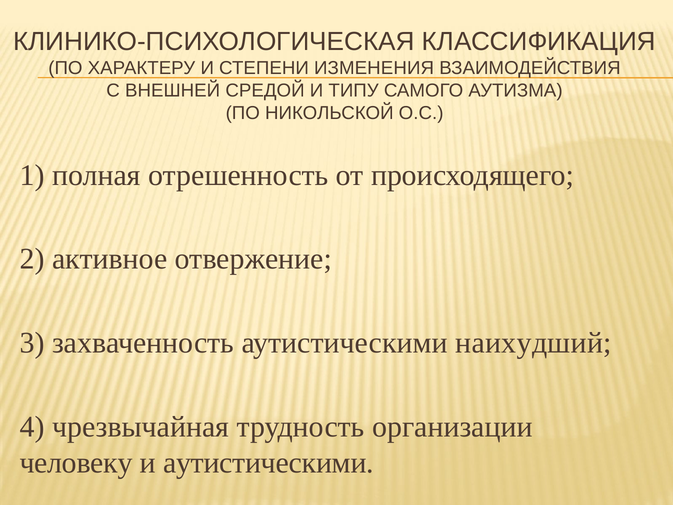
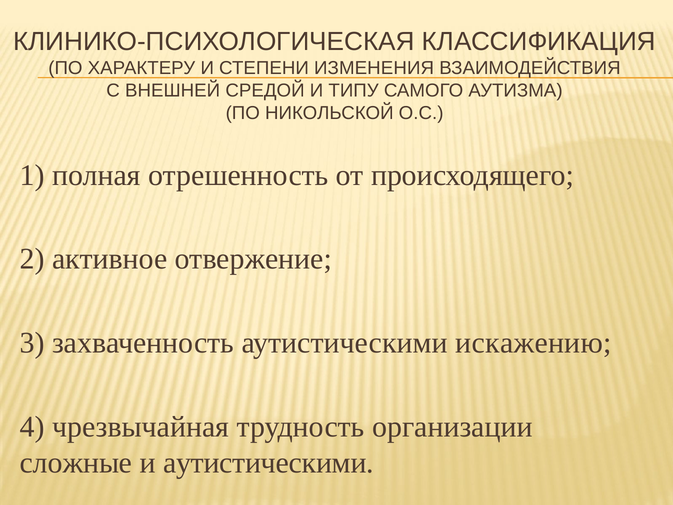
наихудший: наихудший -> искажению (534, 343)
человеку: человеку -> сложные (76, 463)
